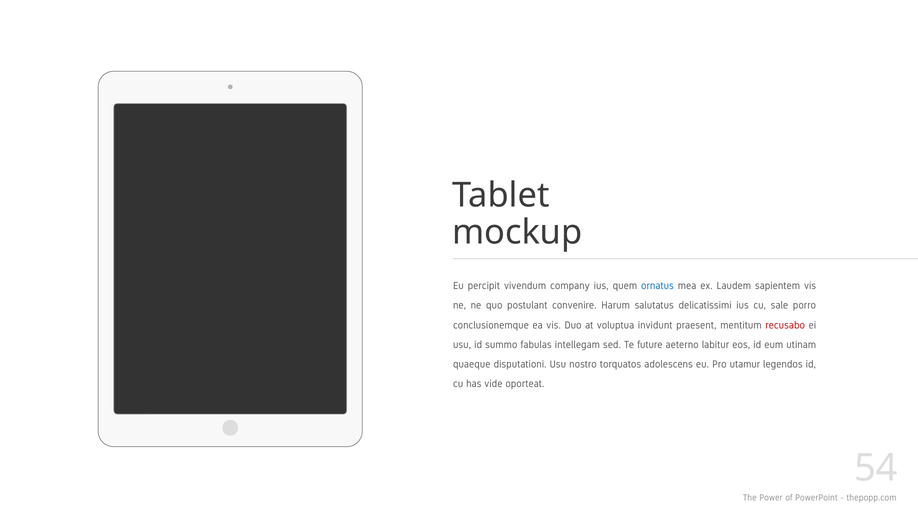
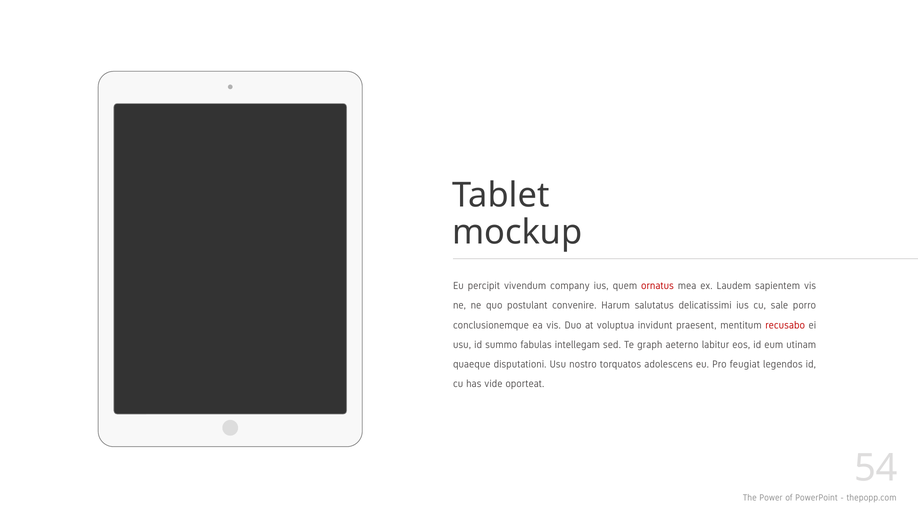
ornatus colour: blue -> red (658, 286)
future: future -> graph (650, 344)
utamur: utamur -> feugiat (745, 364)
